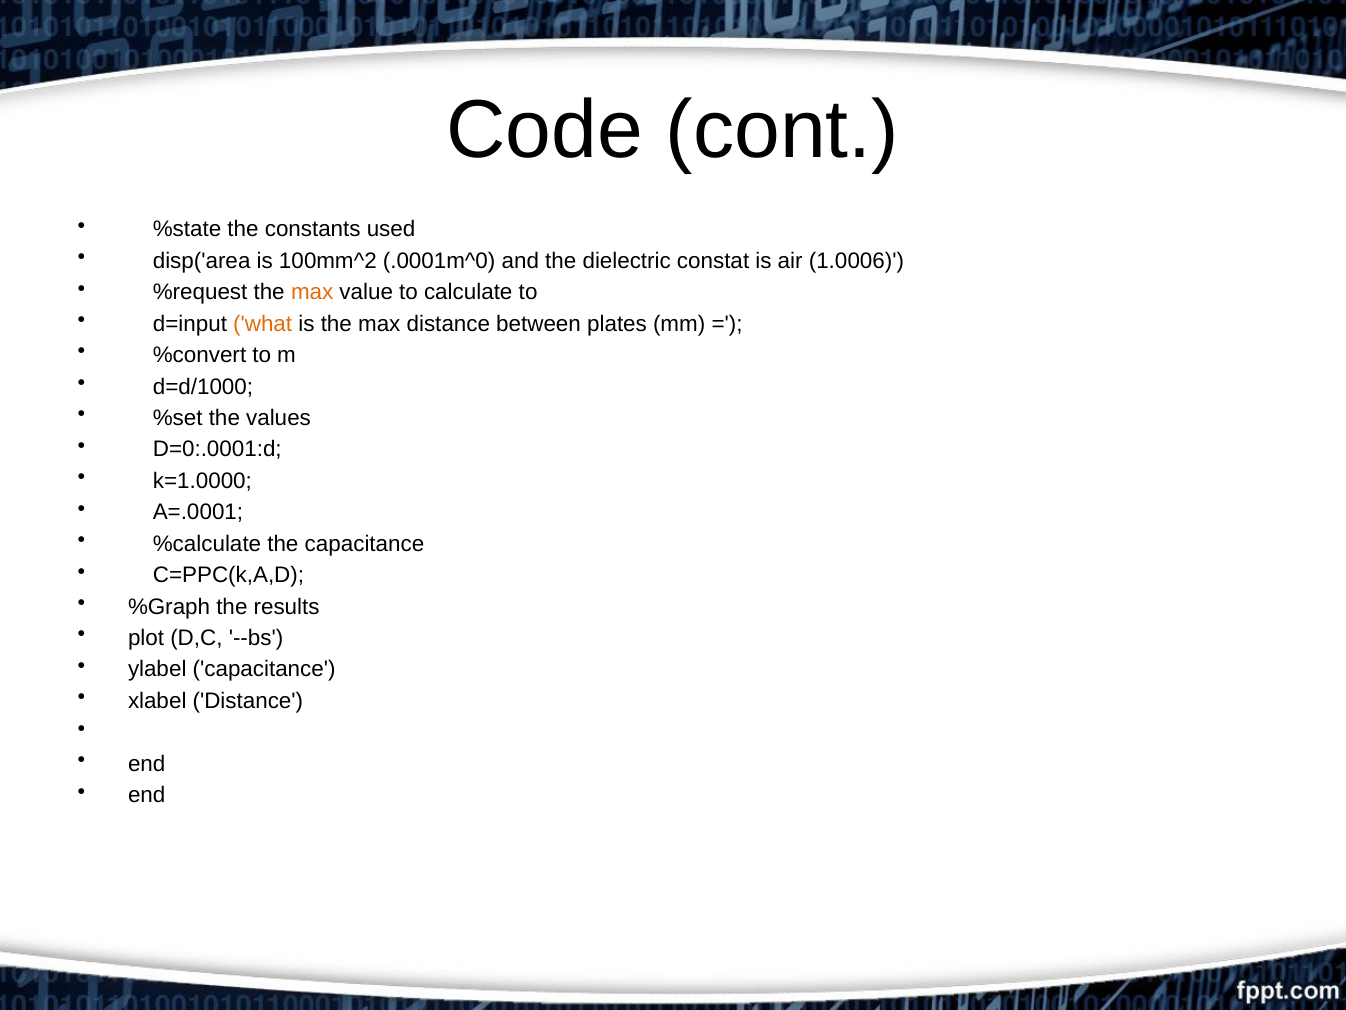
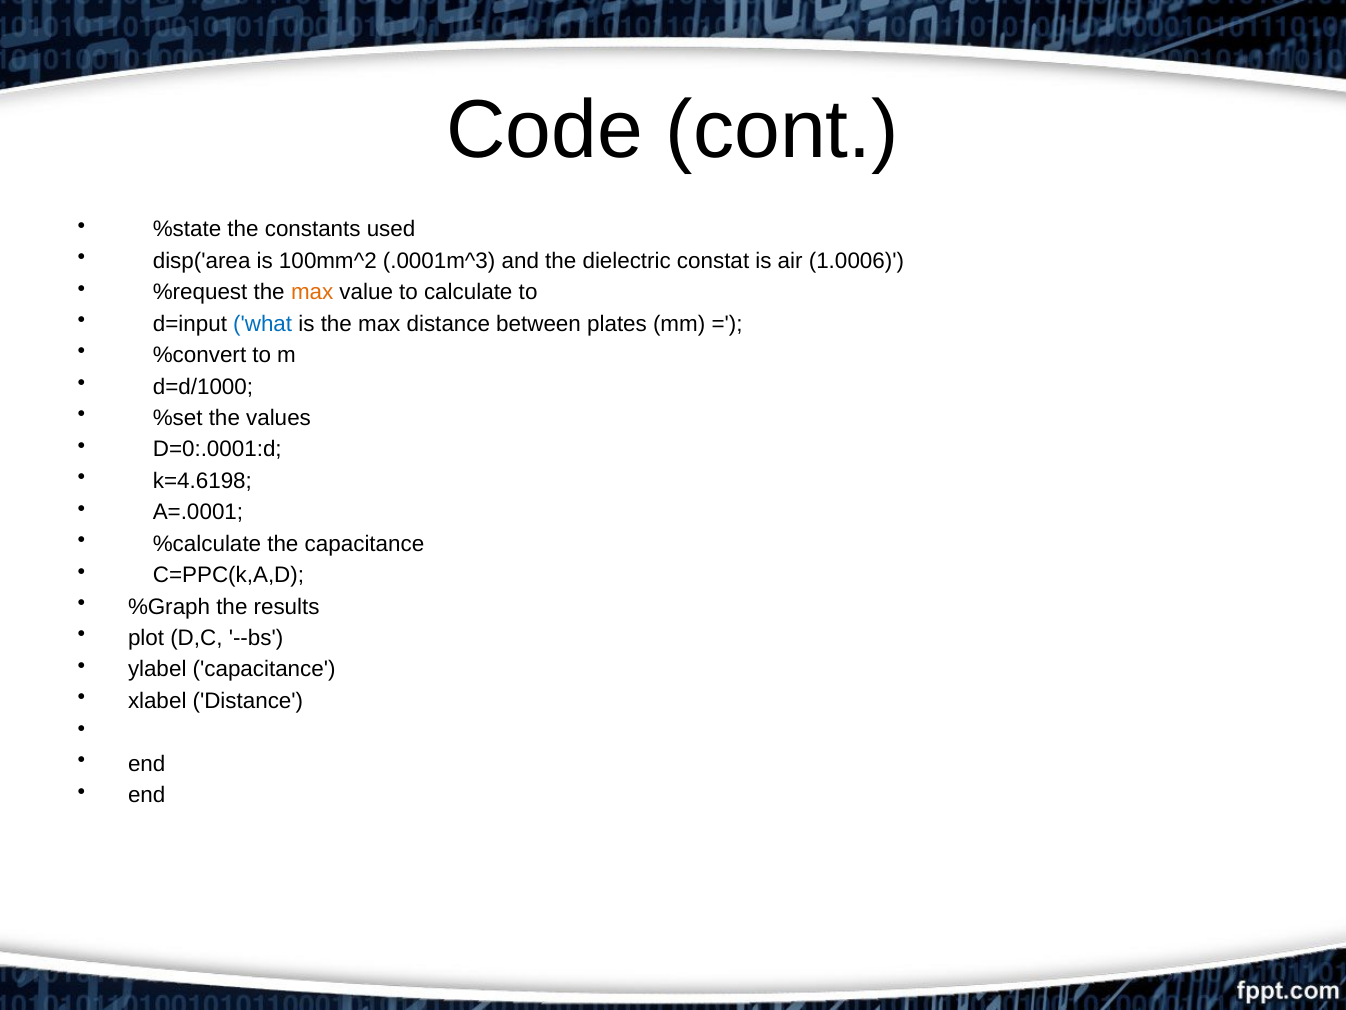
.0001m^0: .0001m^0 -> .0001m^3 (439, 261)
what colour: orange -> blue (263, 324)
k=1.0000: k=1.0000 -> k=4.6198 (202, 481)
